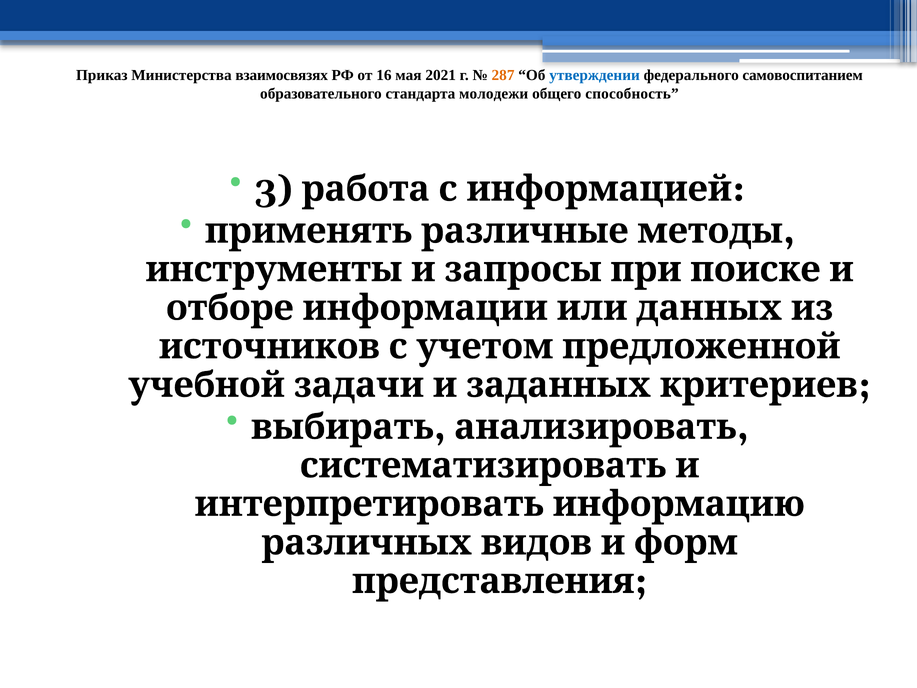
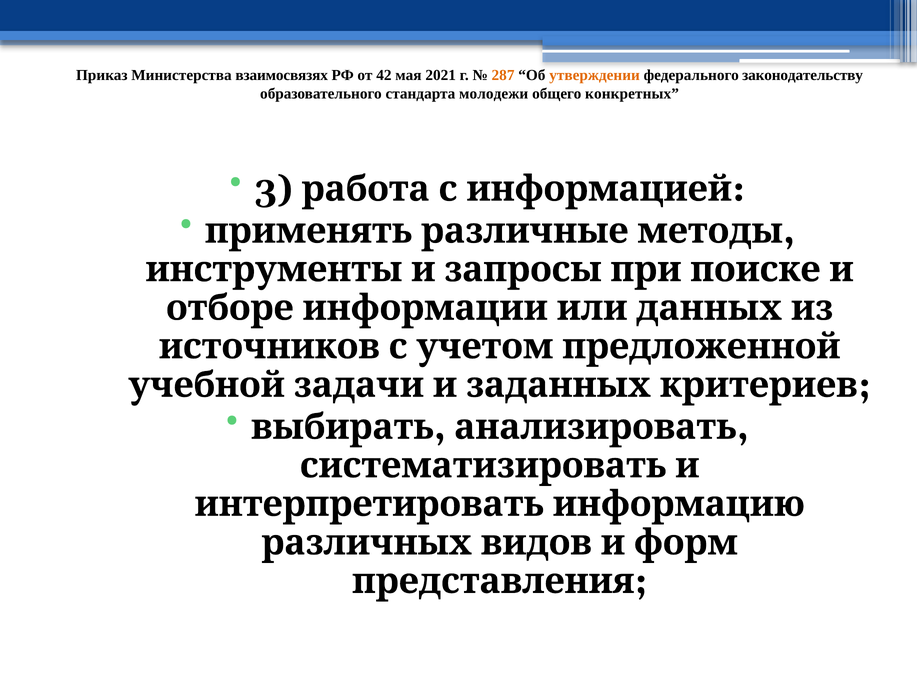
16: 16 -> 42 (384, 75)
утверждении colour: blue -> orange (595, 75)
самовоспитанием: самовоспитанием -> законодательству (803, 75)
способность: способность -> конкретных (632, 94)
